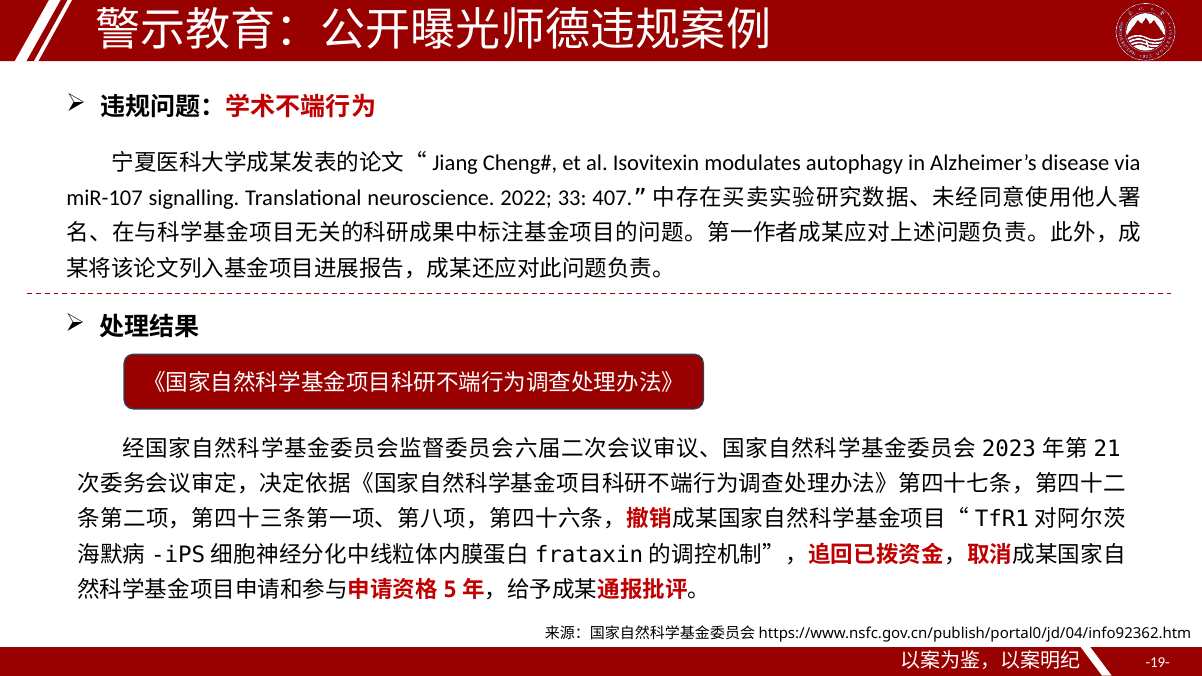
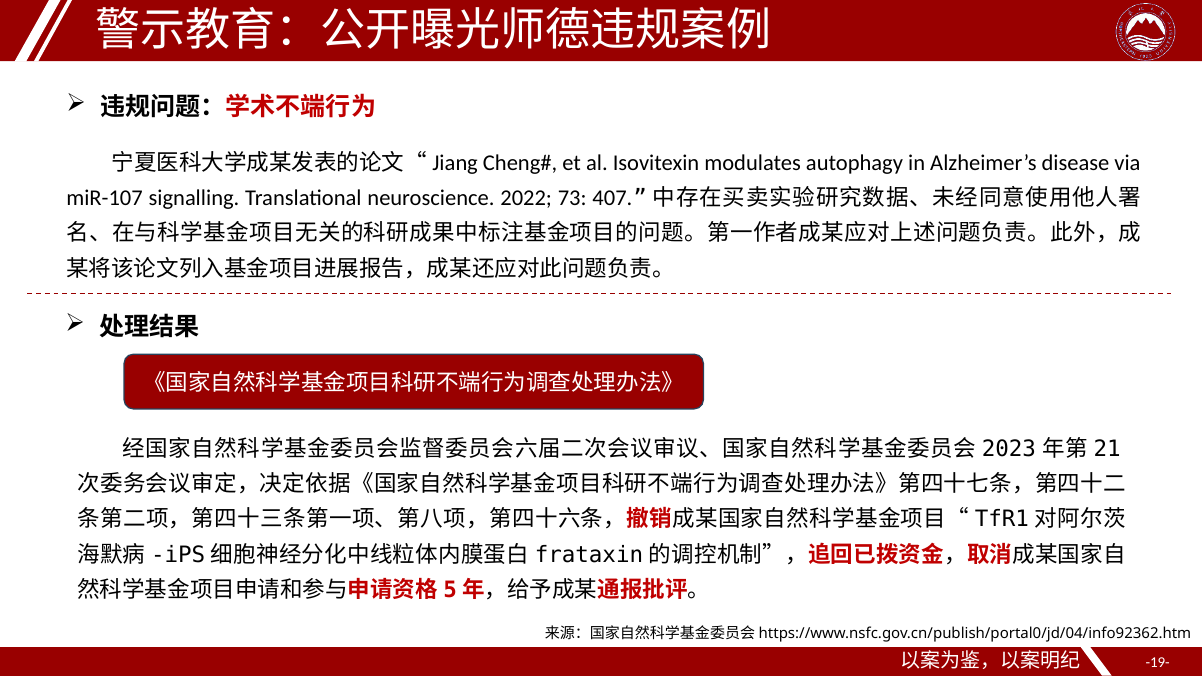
33: 33 -> 73 (572, 198)
